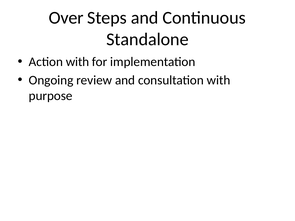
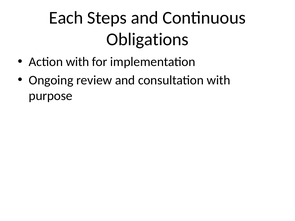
Over: Over -> Each (66, 18)
Standalone: Standalone -> Obligations (147, 39)
